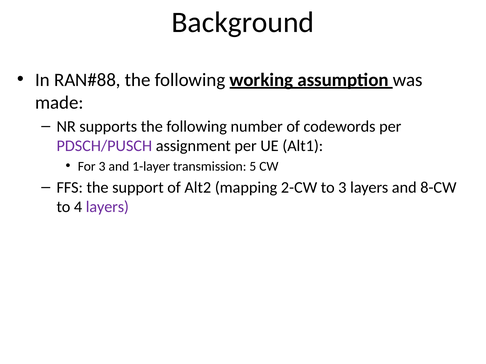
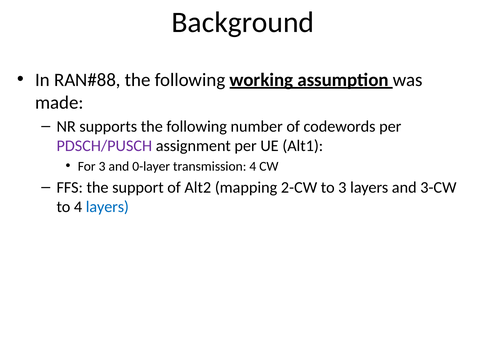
1-layer: 1-layer -> 0-layer (151, 166)
transmission 5: 5 -> 4 (253, 166)
8-CW: 8-CW -> 3-CW (438, 188)
layers colour: purple -> blue (107, 207)
